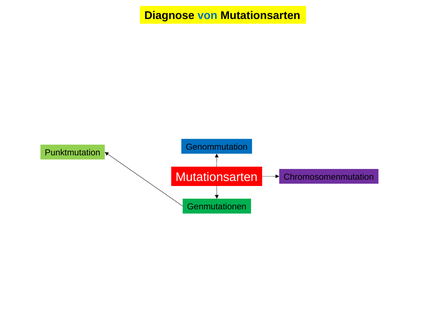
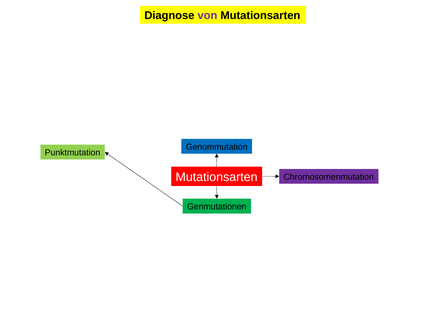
von colour: blue -> purple (207, 16)
